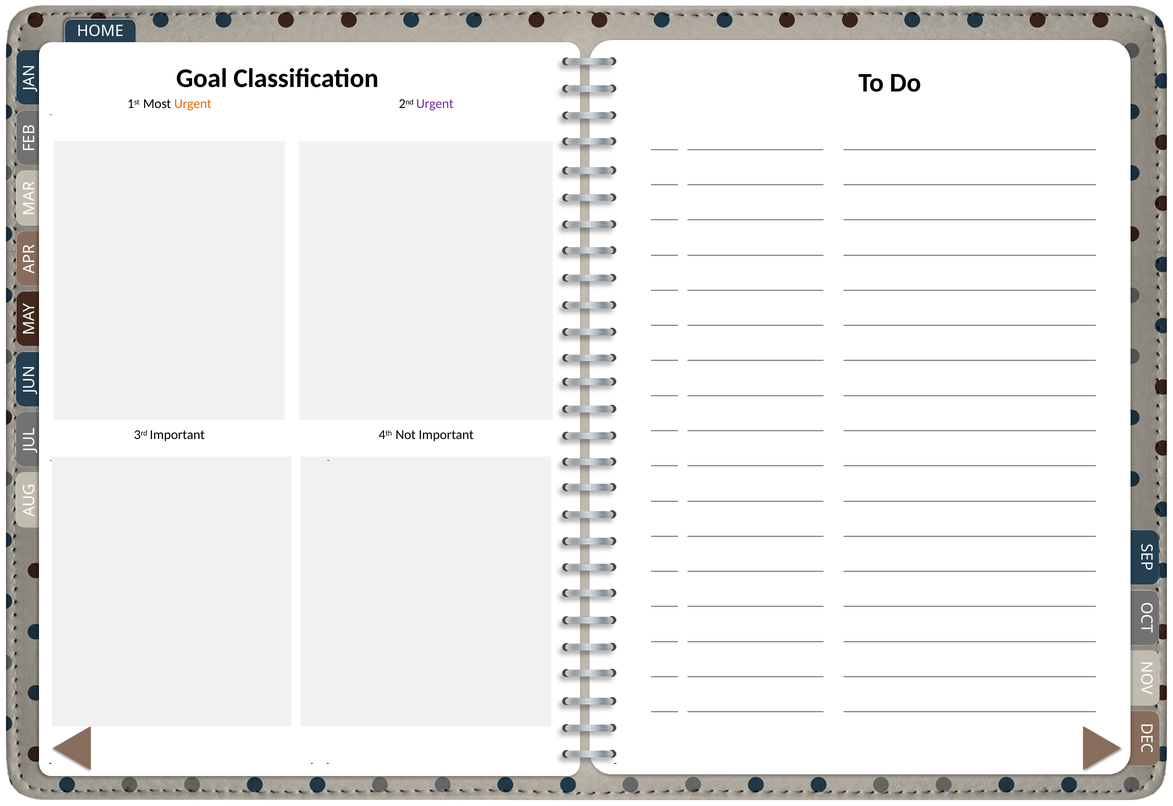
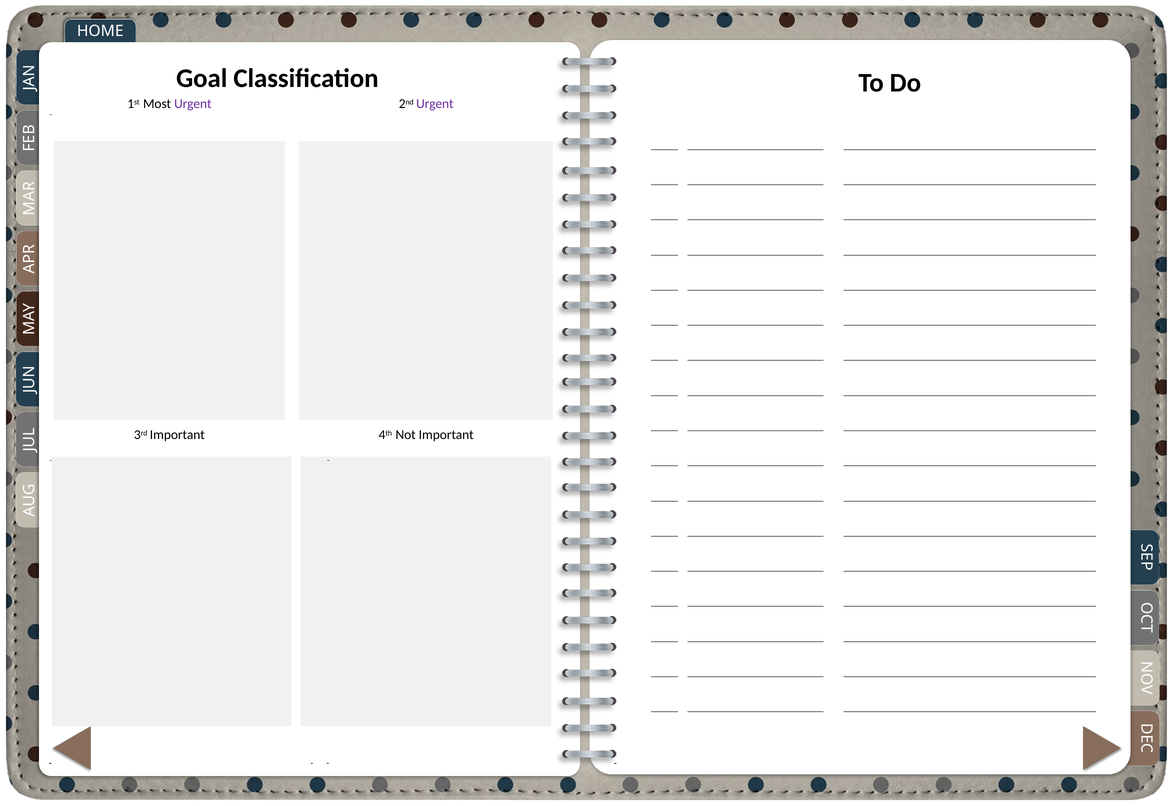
Urgent colour: orange -> purple (193, 104)
